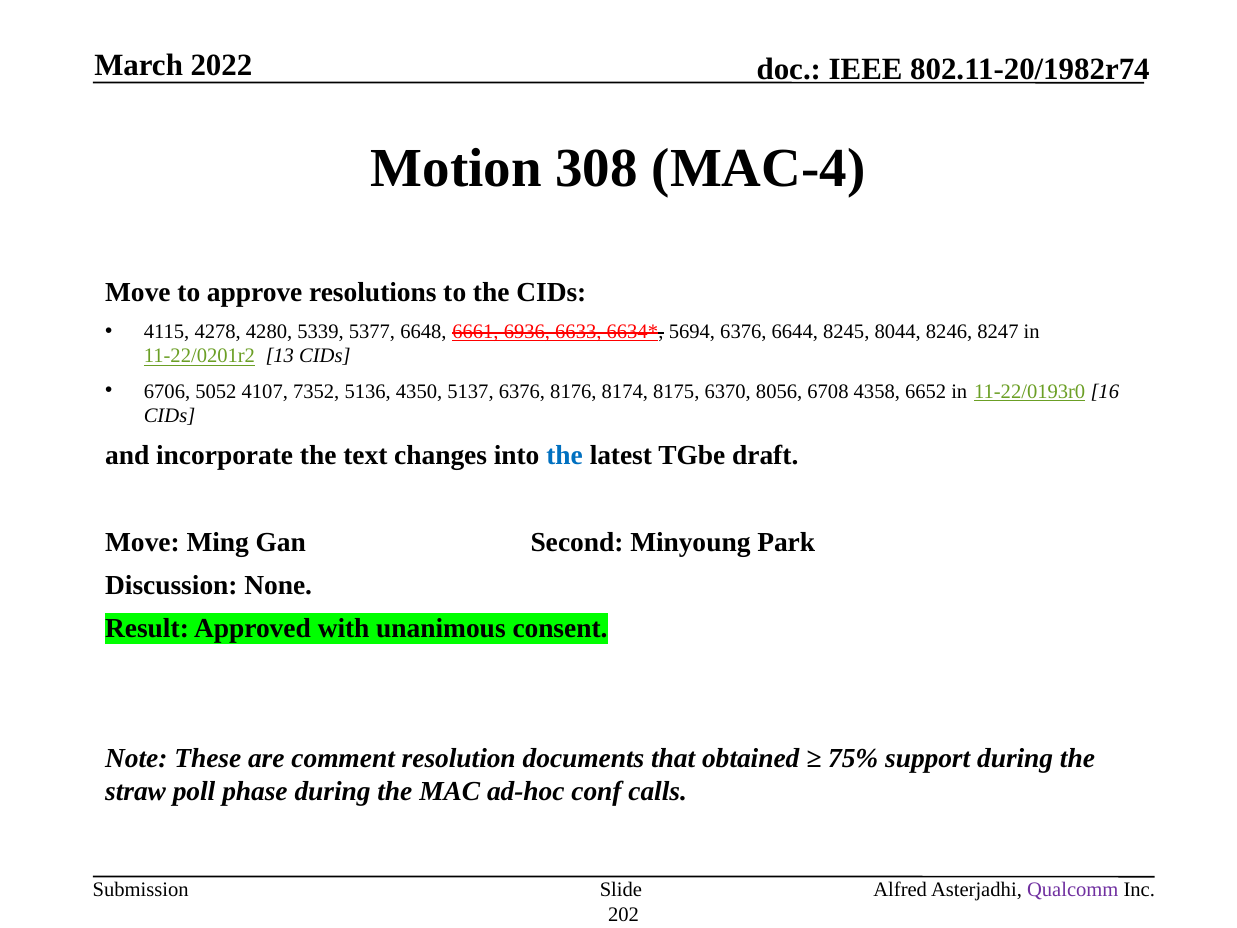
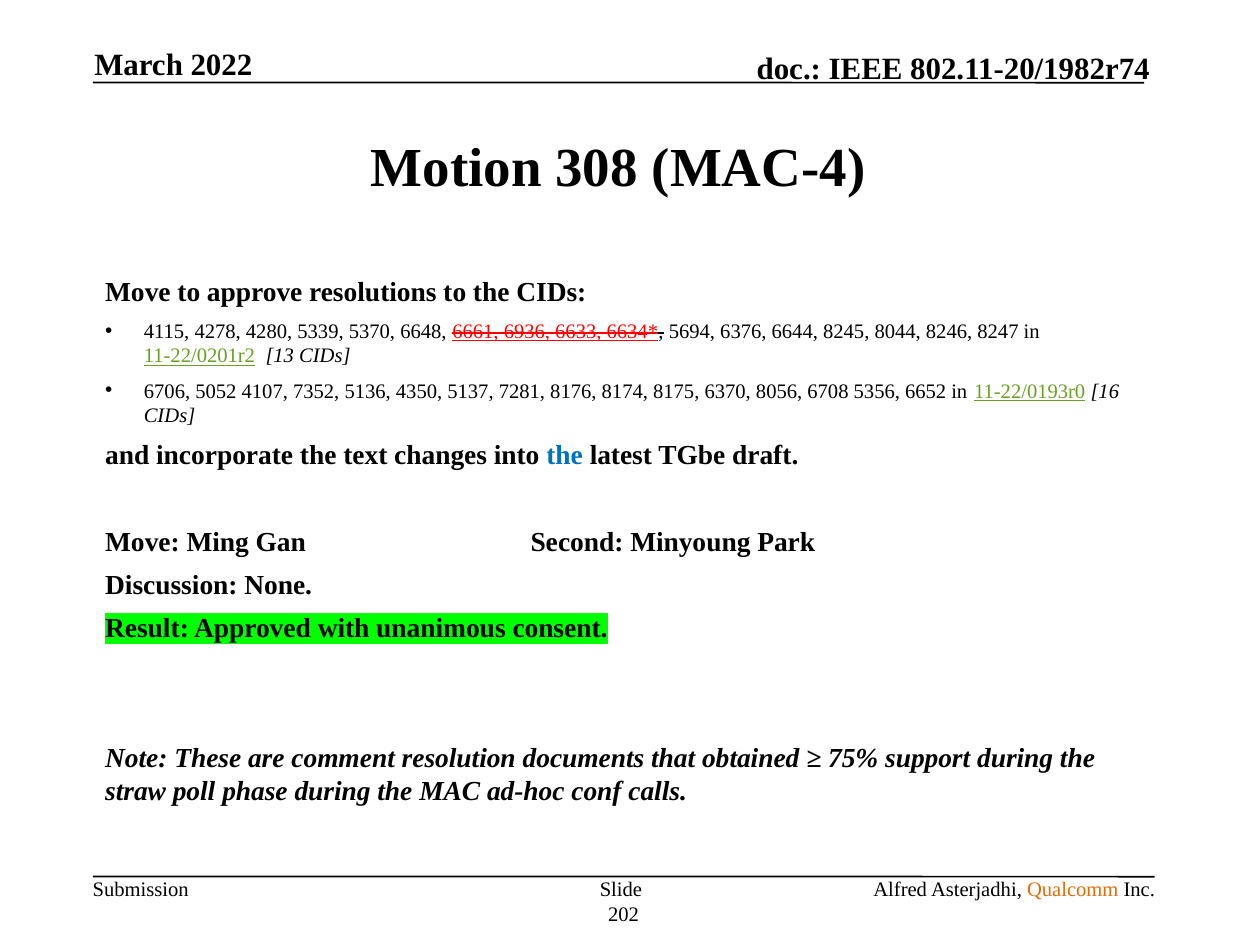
5377: 5377 -> 5370 (372, 331)
5137 6376: 6376 -> 7281 (522, 391)
4358: 4358 -> 5356 (877, 391)
Qualcomm colour: purple -> orange (1073, 890)
